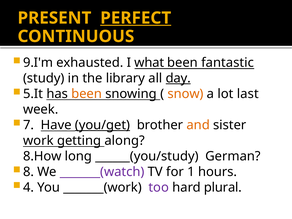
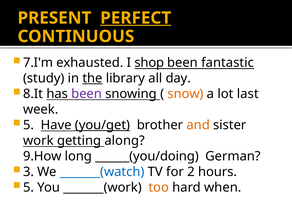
9.I'm: 9.I'm -> 7.I'm (38, 63)
what: what -> shop (149, 63)
the underline: none -> present (92, 78)
day underline: present -> none (178, 78)
5.It: 5.It -> 8.It (33, 94)
been colour: orange -> purple (87, 94)
7: 7 -> 5 (29, 125)
8.How: 8.How -> 9.How (42, 156)
______(you/study: ______(you/study -> ______(you/doing (147, 156)
8: 8 -> 3 (29, 172)
_______(watch colour: purple -> blue (102, 172)
1: 1 -> 2 (191, 172)
4: 4 -> 5 (29, 187)
too colour: purple -> orange (159, 187)
plural: plural -> when (223, 187)
